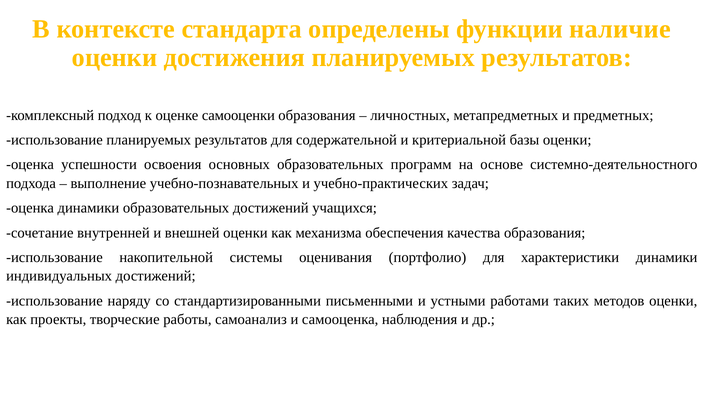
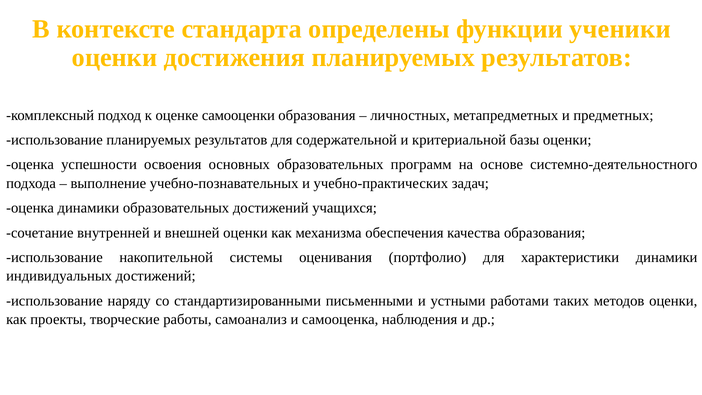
наличие: наличие -> ученики (620, 29)
